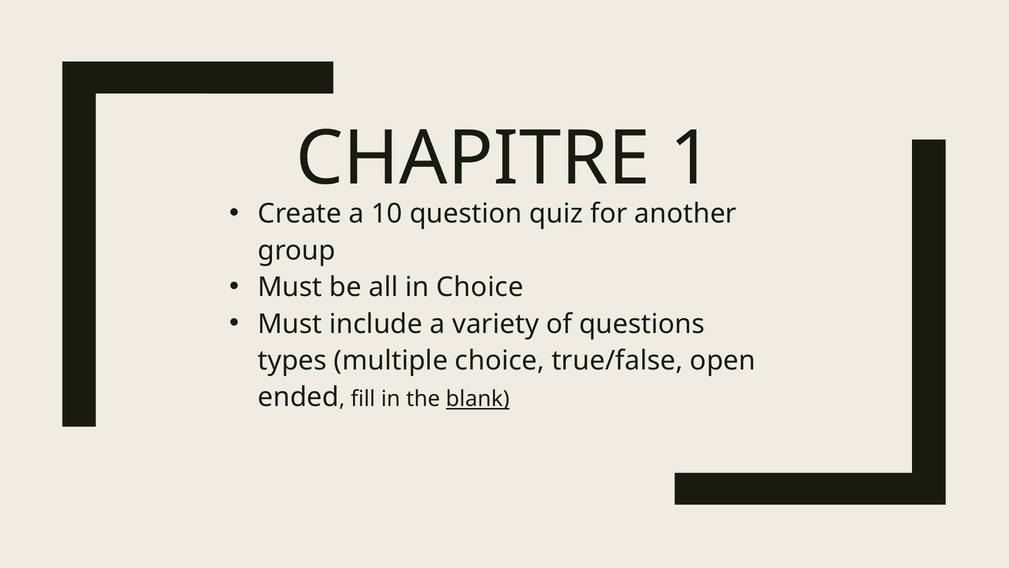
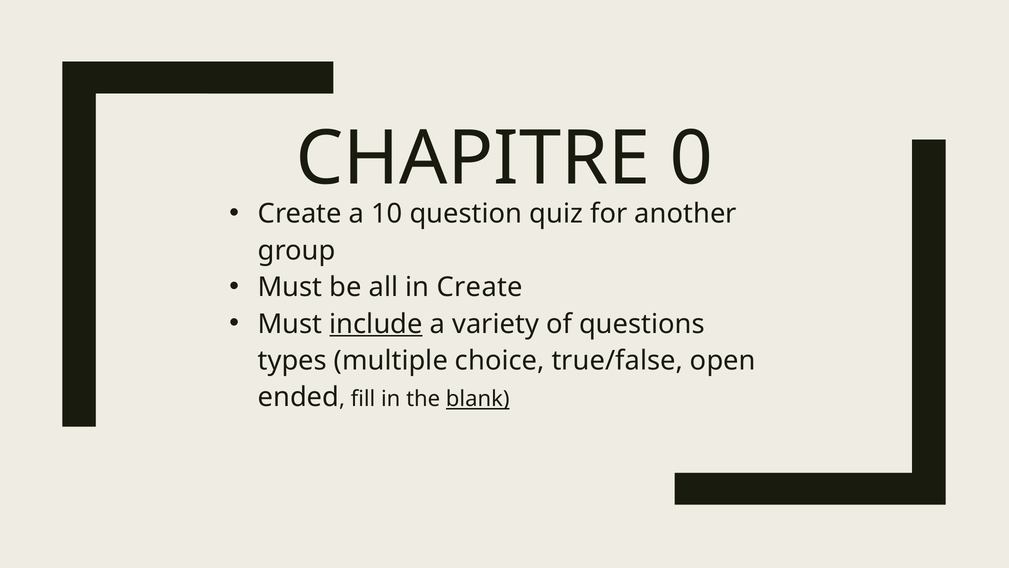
1: 1 -> 0 (692, 158)
in Choice: Choice -> Create (480, 287)
include underline: none -> present (376, 324)
